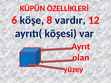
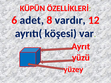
köşe: köşe -> adet (32, 20)
olan: olan -> yüzü (81, 58)
